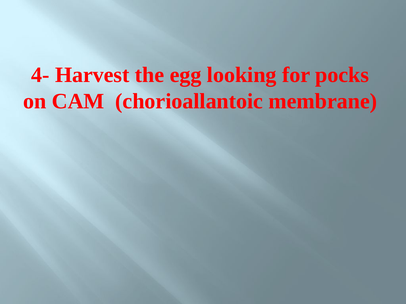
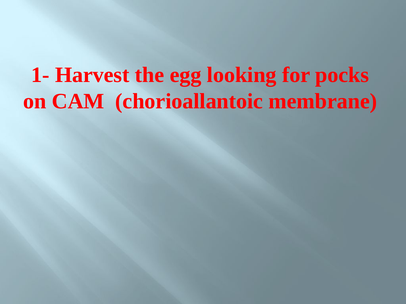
4-: 4- -> 1- (40, 75)
